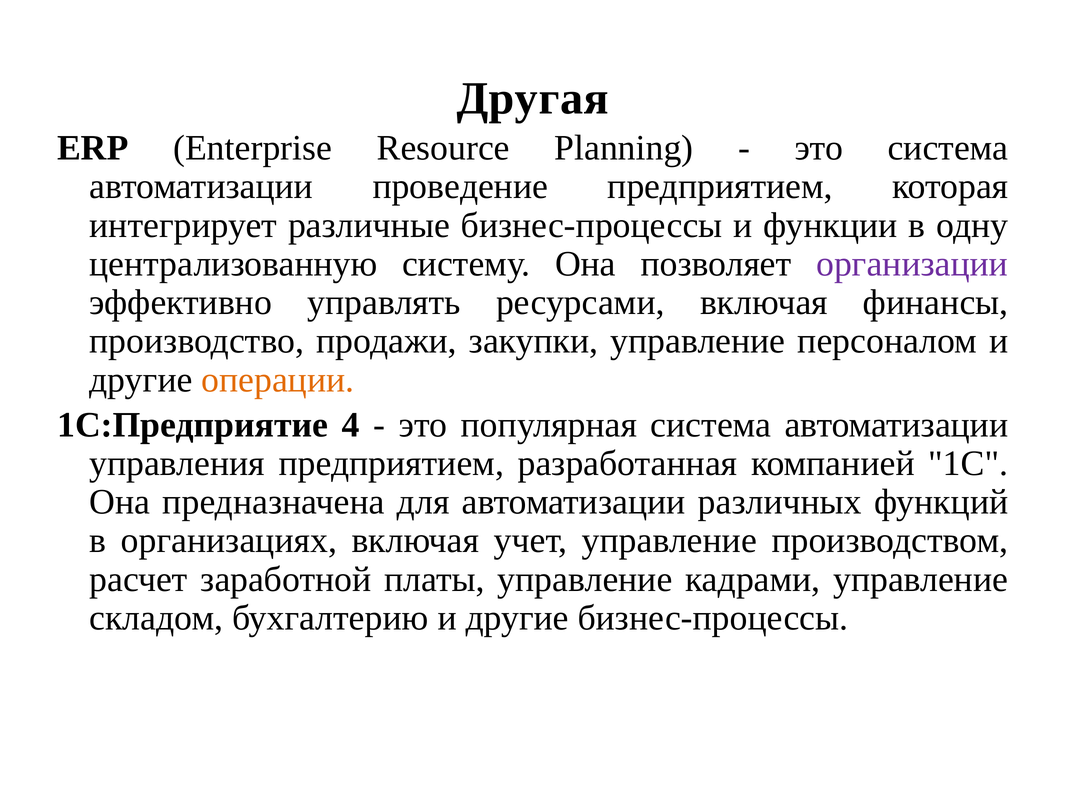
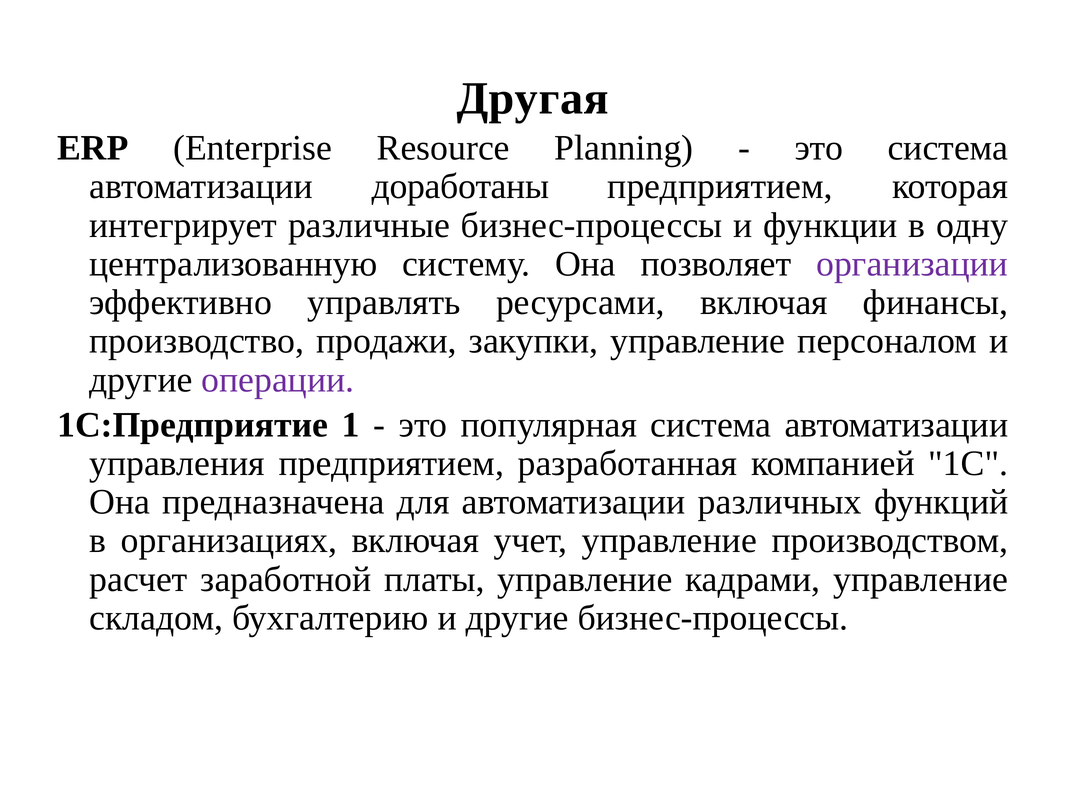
проведение: проведение -> доработаны (460, 187)
операции colour: orange -> purple (278, 380)
4: 4 -> 1 (351, 425)
